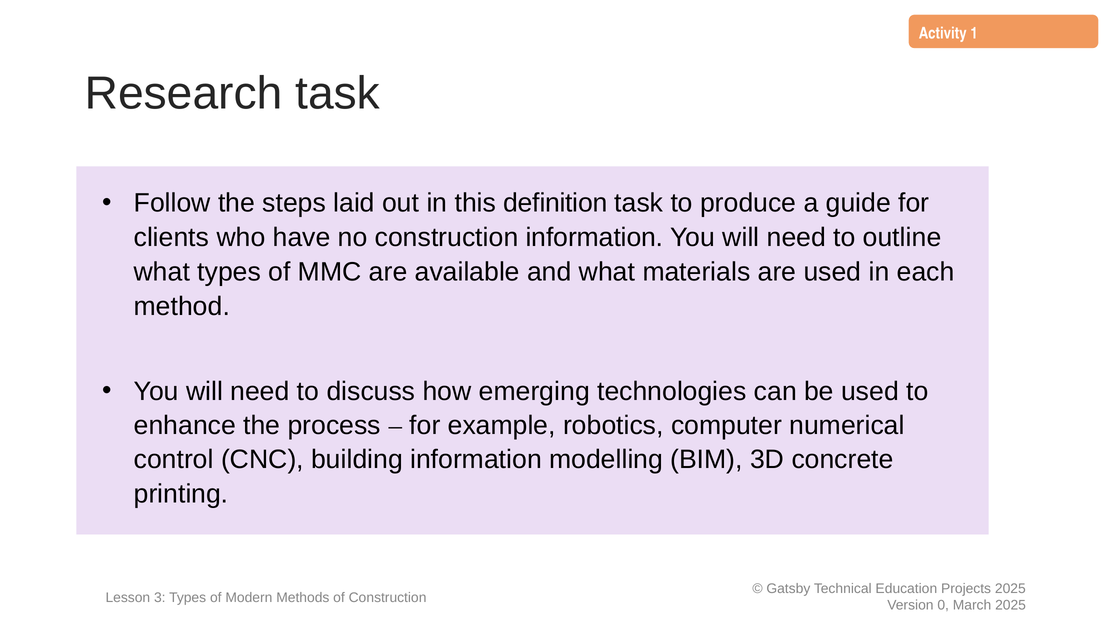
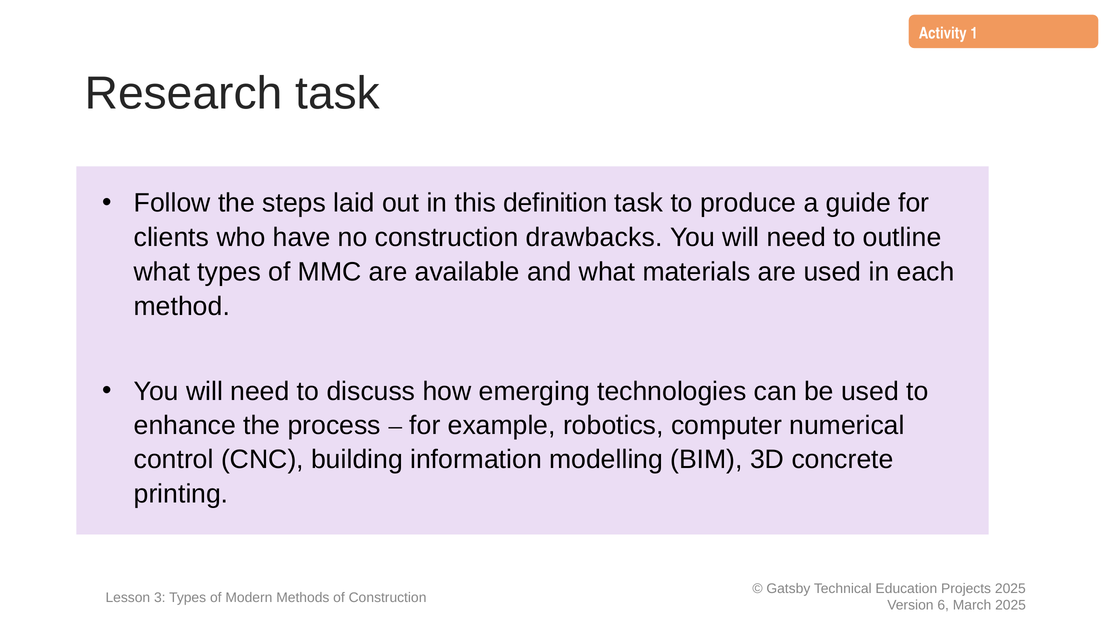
construction information: information -> drawbacks (594, 238)
0: 0 -> 6 (943, 605)
